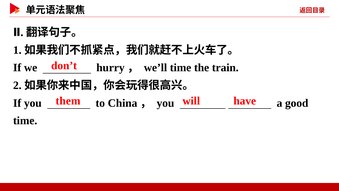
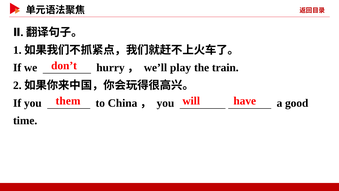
we’ll time: time -> play (181, 68)
